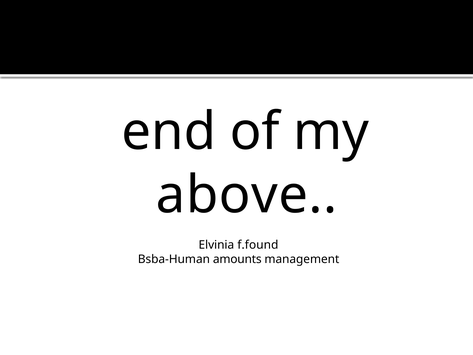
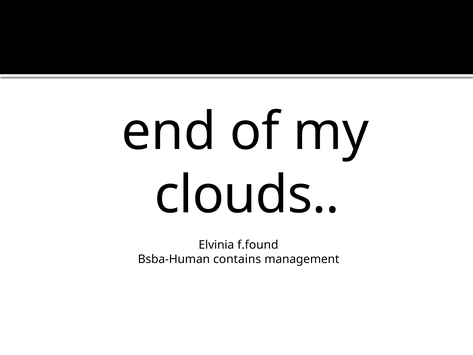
above: above -> clouds (247, 195)
amounts: amounts -> contains (237, 259)
